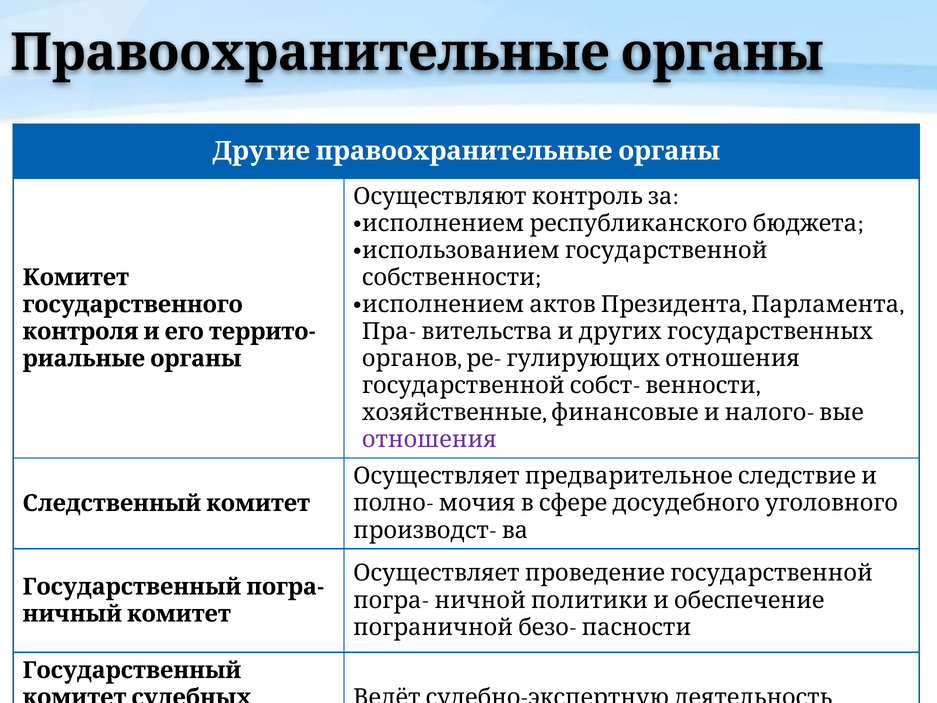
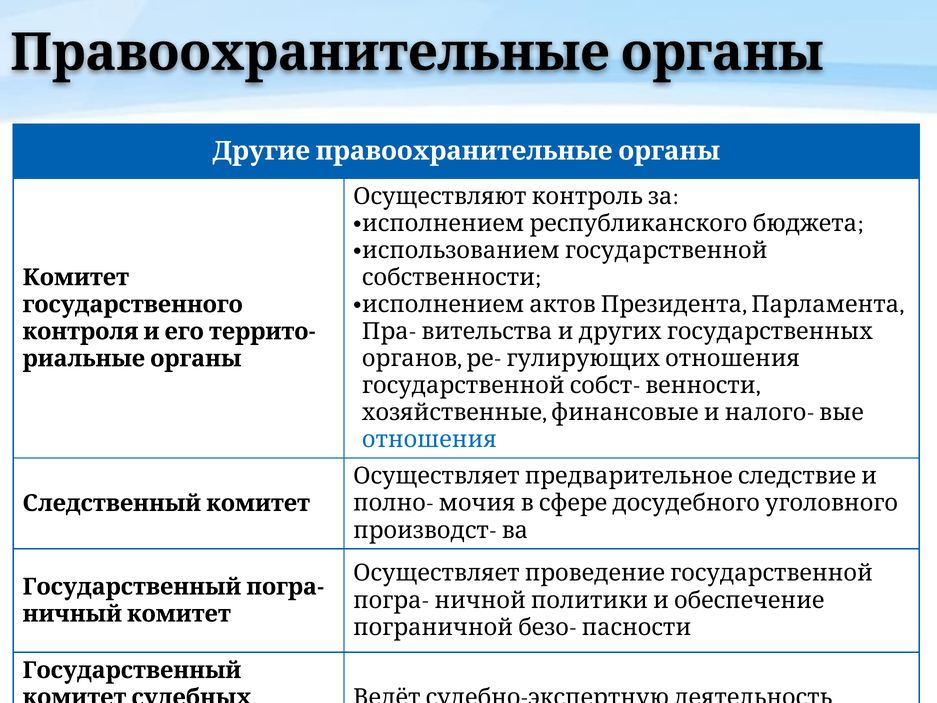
отношения colour: purple -> blue (429, 440)
